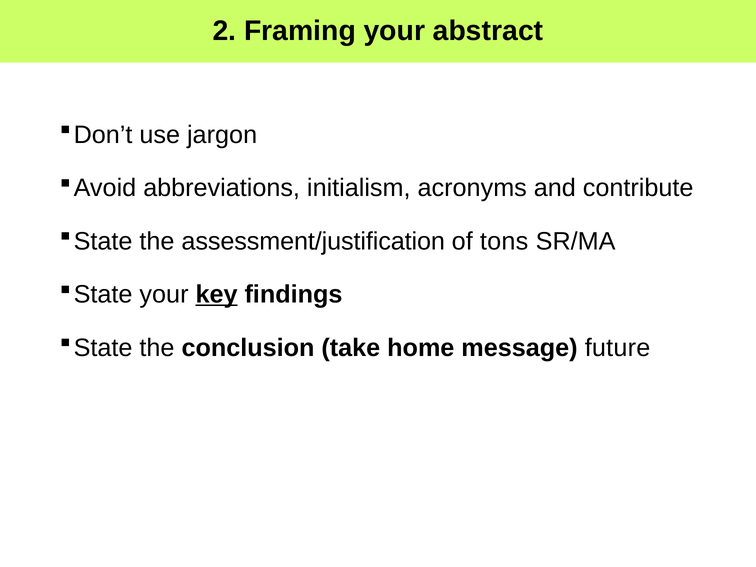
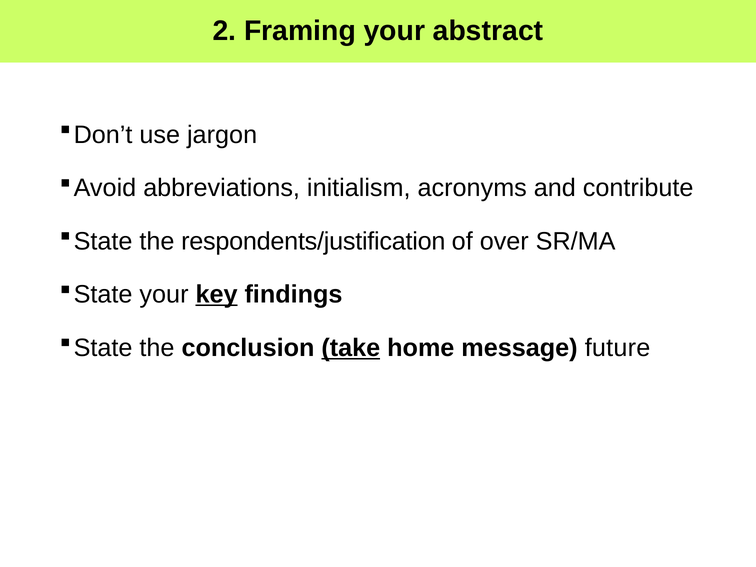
assessment/justification: assessment/justification -> respondents/justification (313, 241)
tons: tons -> over (504, 241)
take underline: none -> present (351, 348)
